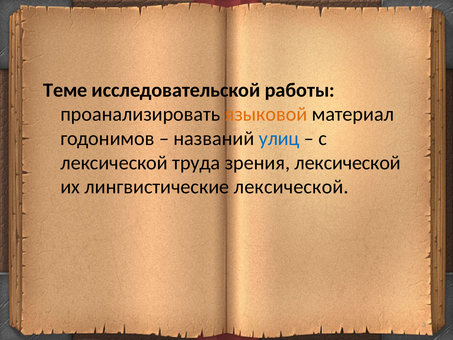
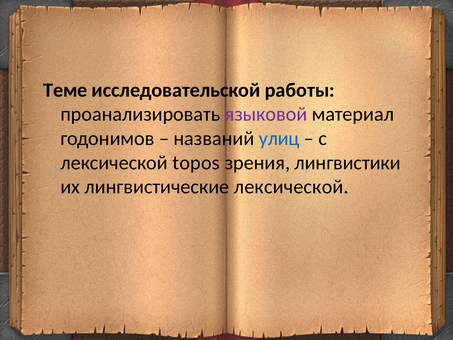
языковой colour: orange -> purple (266, 114)
труда: труда -> topos (196, 163)
зрения лексической: лексической -> лингвистики (348, 163)
